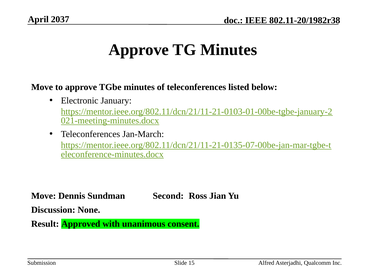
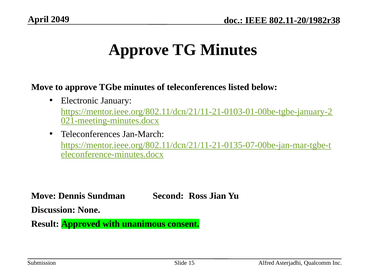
2037: 2037 -> 2049 (60, 19)
